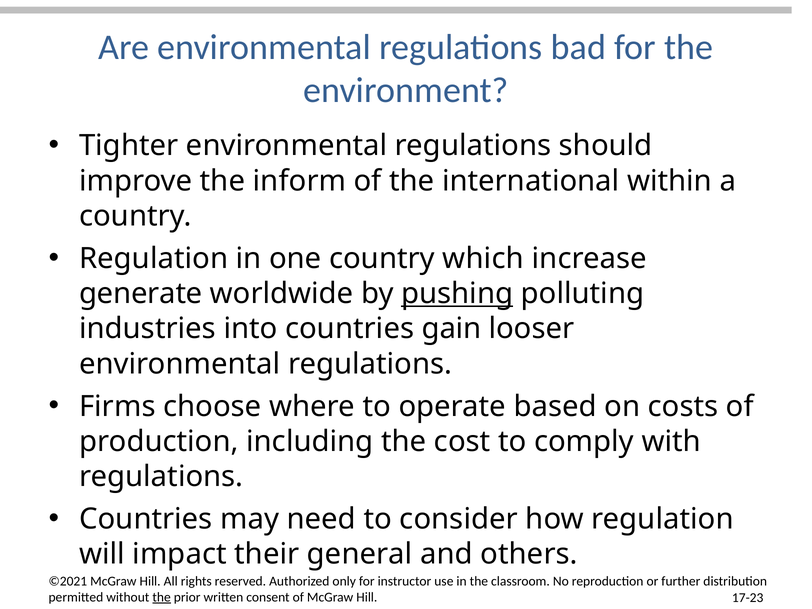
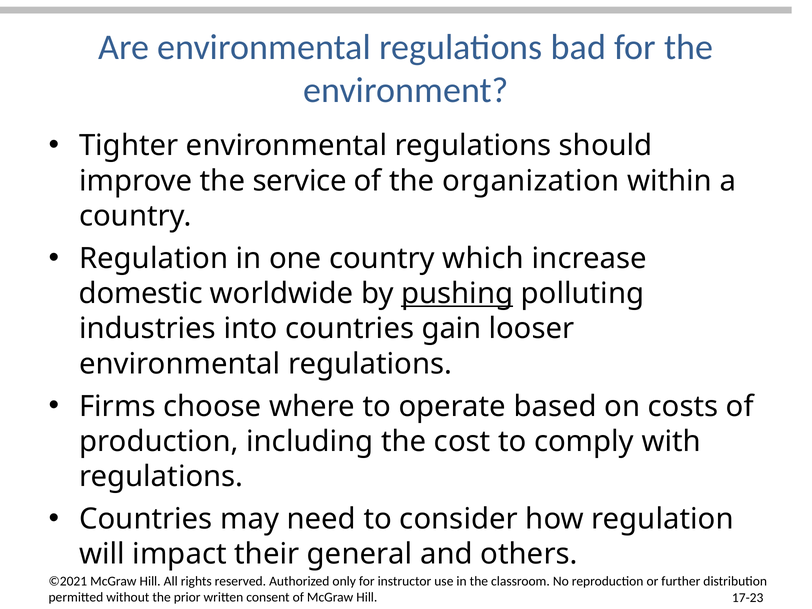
inform: inform -> service (300, 181)
international: international -> organization (531, 181)
generate: generate -> domestic (141, 294)
the underline: present -> none (162, 597)
